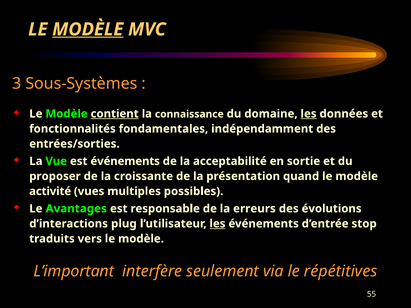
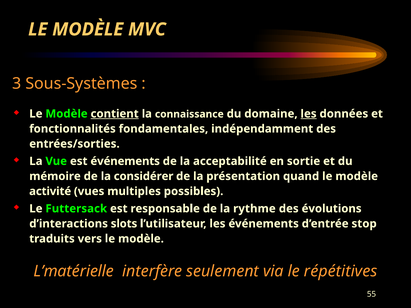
MODÈLE underline: present -> none (88, 29)
proposer: proposer -> mémoire (55, 176)
croissante: croissante -> considérer (144, 176)
Avantages: Avantages -> Futtersack (76, 209)
erreurs: erreurs -> rythme (254, 209)
plug: plug -> slots (124, 224)
les underline: present -> none (217, 224)
L’important: L’important -> L’matérielle (74, 271)
